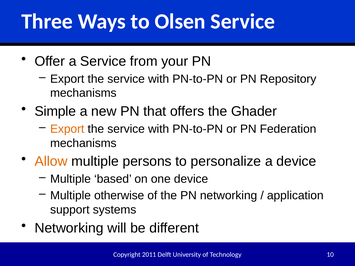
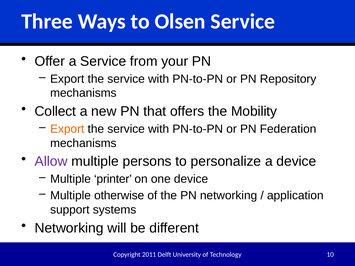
Simple: Simple -> Collect (55, 111)
Ghader: Ghader -> Mobility (254, 111)
Allow colour: orange -> purple (51, 162)
based: based -> printer (113, 179)
